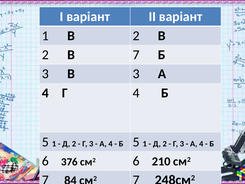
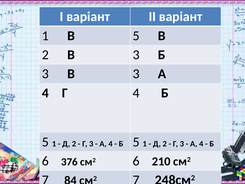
1 В 2: 2 -> 5 (136, 36)
2 В 7: 7 -> 3 (136, 55)
